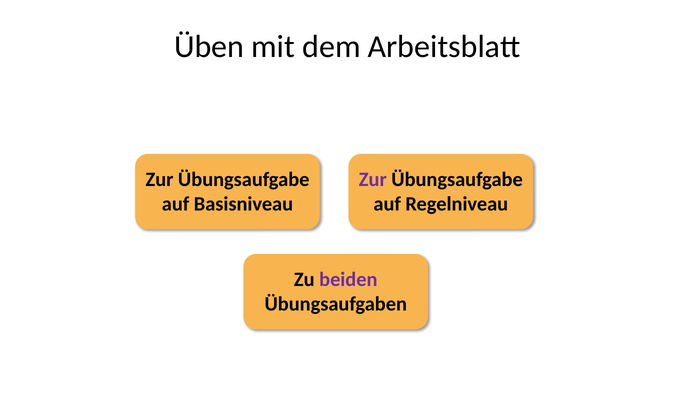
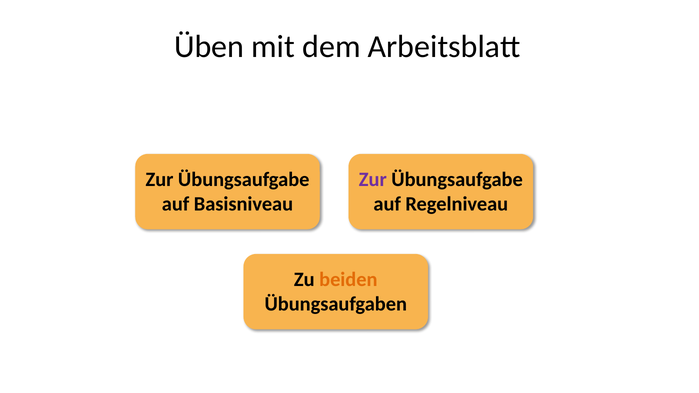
beiden colour: purple -> orange (348, 280)
